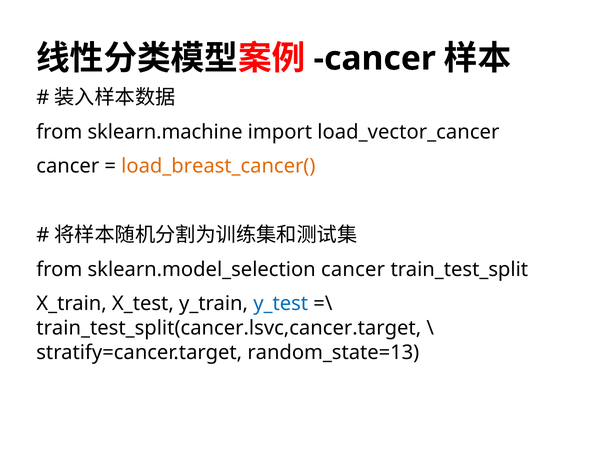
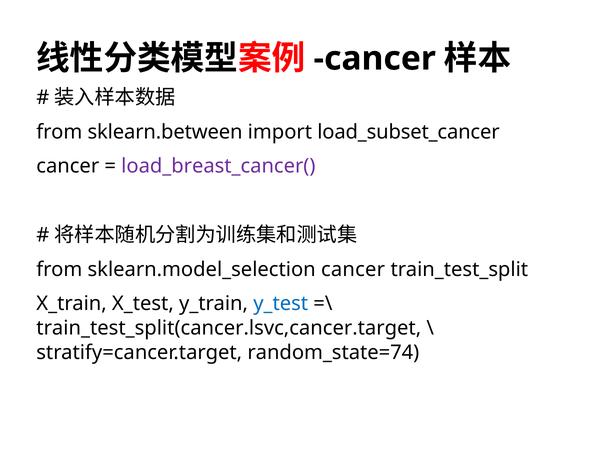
sklearn.machine: sklearn.machine -> sklearn.between (165, 132)
load_vector_cancer: load_vector_cancer -> load_subset_cancer (408, 132)
load_breast_cancer( colour: orange -> purple (218, 166)
random_state=13: random_state=13 -> random_state=74 (333, 352)
